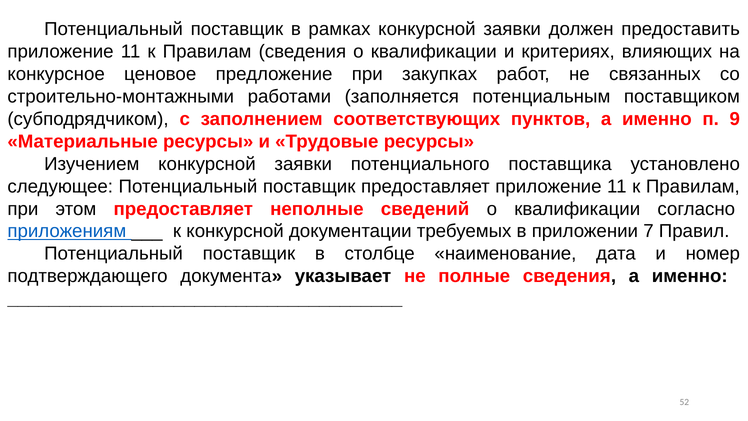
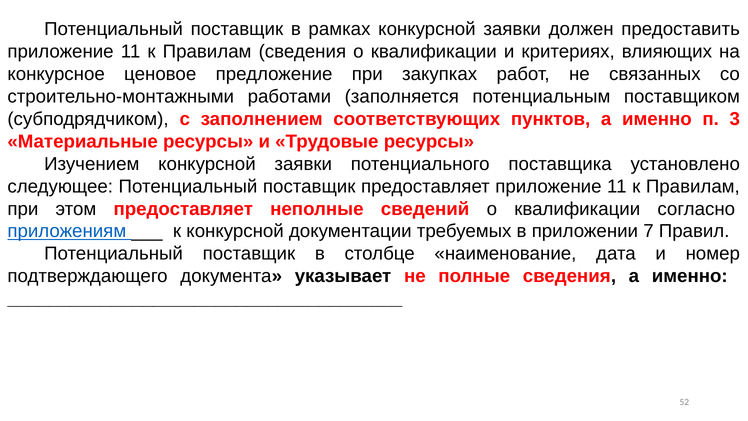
9: 9 -> 3 (735, 119)
